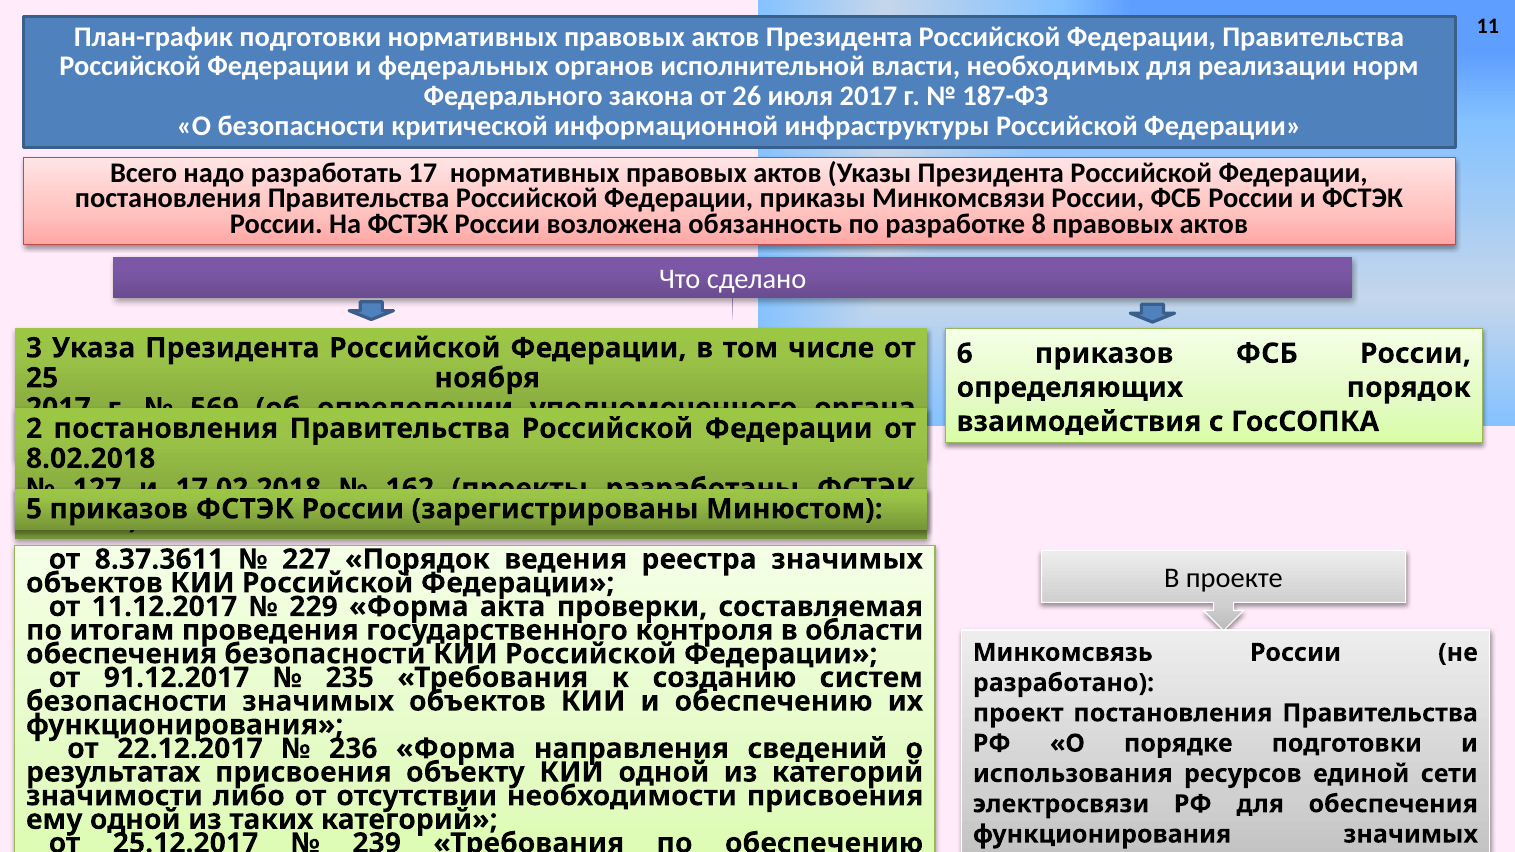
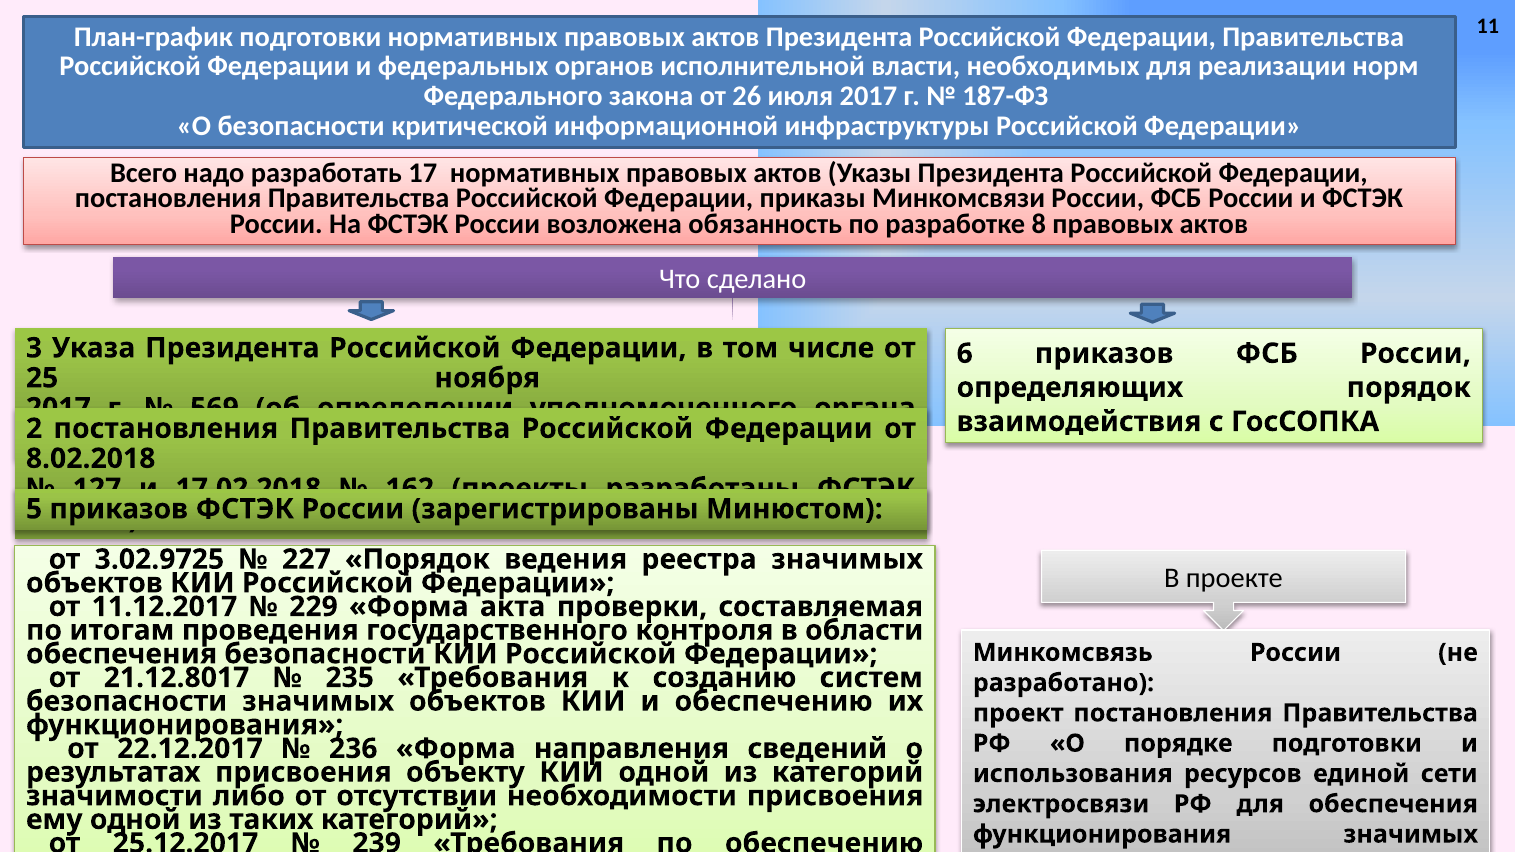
8.37.3611: 8.37.3611 -> 3.02.9725 (159, 559)
91.12.2017: 91.12.2017 -> 21.12.8017 (177, 678)
